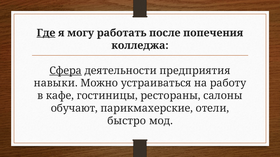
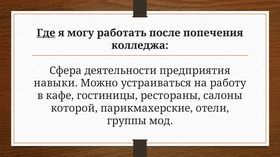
Сфера underline: present -> none (66, 71)
обучают: обучают -> которой (74, 109)
быстро: быстро -> группы (127, 121)
